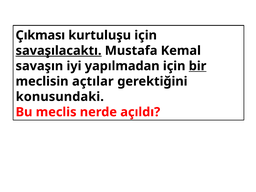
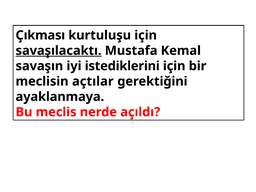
yapılmadan: yapılmadan -> istediklerini (122, 66)
bir underline: present -> none (198, 66)
konusundaki: konusundaki -> ayaklanmaya (60, 97)
